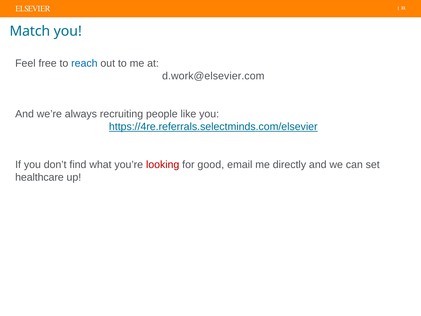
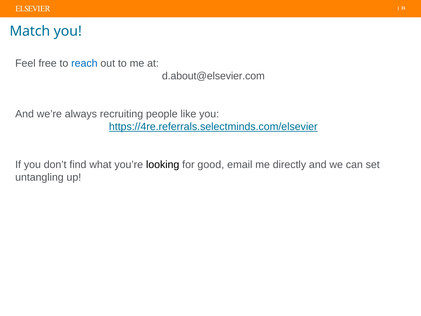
d.work@elsevier.com: d.work@elsevier.com -> d.about@elsevier.com (213, 76)
looking colour: red -> black (163, 165)
healthcare: healthcare -> untangling (39, 177)
